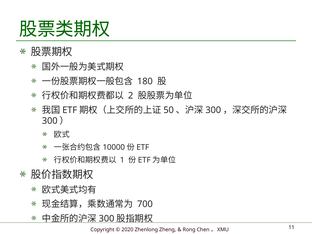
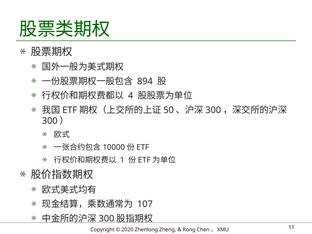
180: 180 -> 894 (145, 81)
2: 2 -> 4 (131, 96)
700: 700 -> 107 (145, 204)
